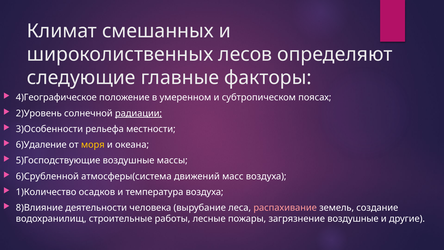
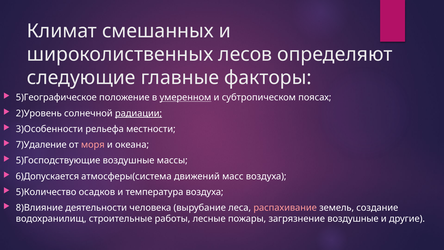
4)Географическое: 4)Географическое -> 5)Географическое (56, 97)
умеренном underline: none -> present (185, 97)
6)Удаление: 6)Удаление -> 7)Удаление (41, 145)
моря colour: yellow -> pink (93, 145)
6)Срубленной: 6)Срубленной -> 6)Допускается (47, 176)
1)Количество: 1)Количество -> 5)Количество (46, 192)
